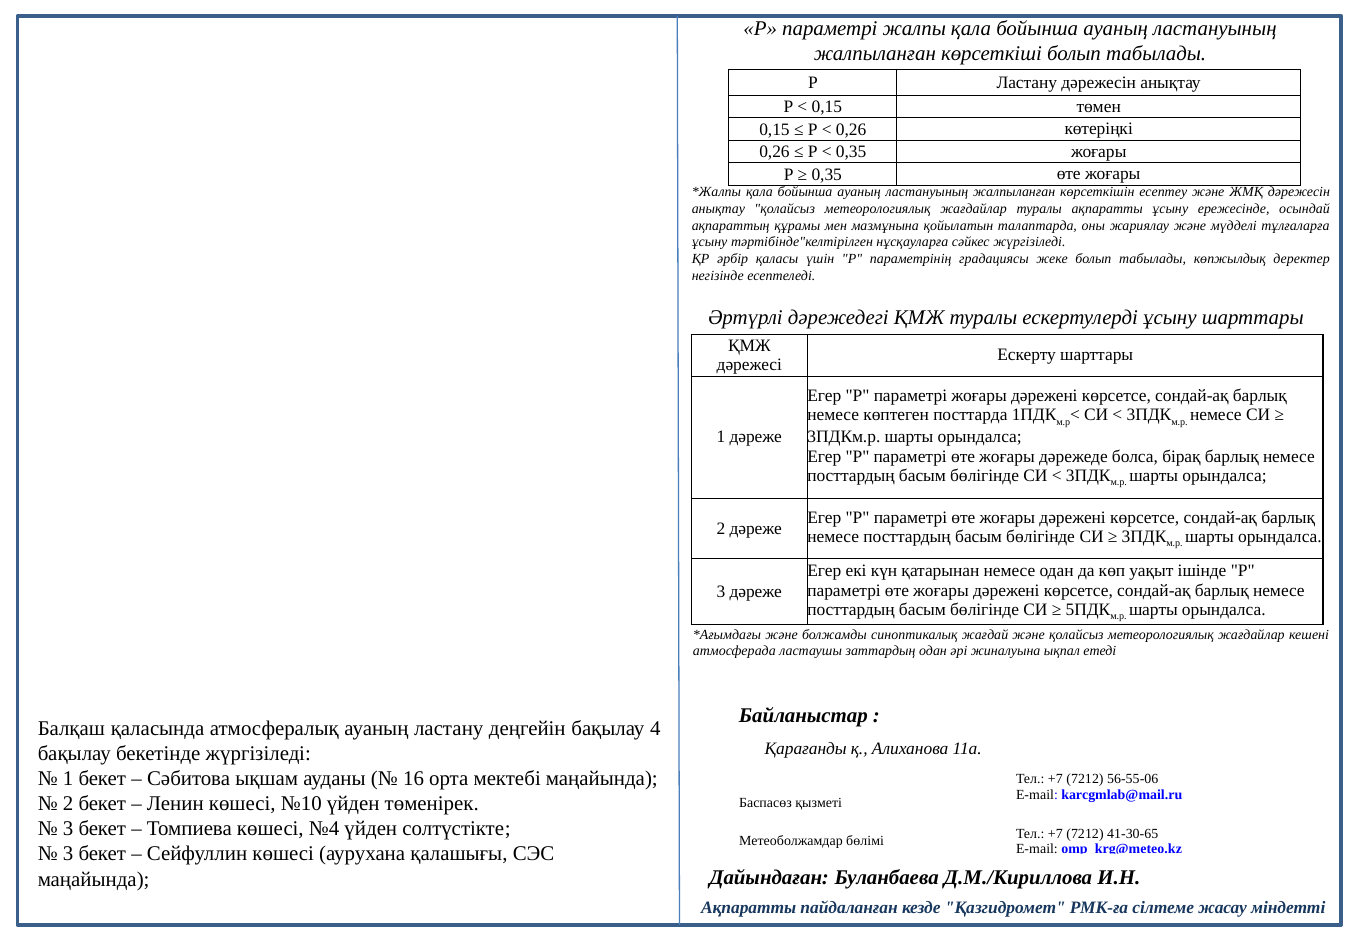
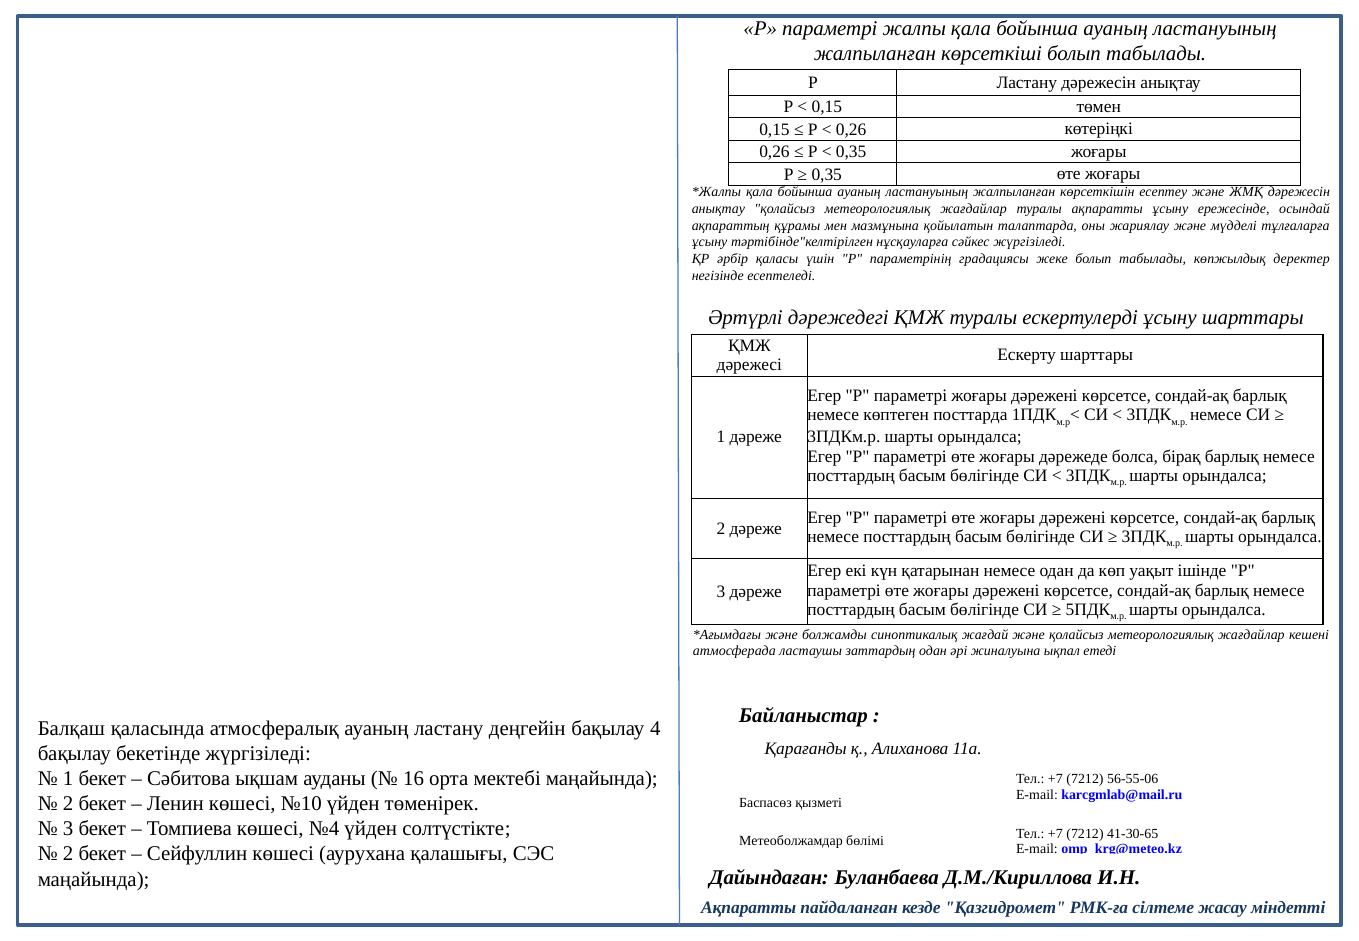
3: 3 -> 2 (68, 854)
